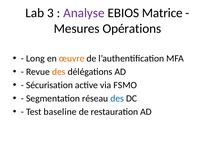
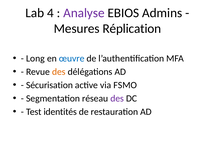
3: 3 -> 4 (50, 13)
Matrice: Matrice -> Admins (162, 13)
Opérations: Opérations -> Réplication (132, 29)
œuvre colour: orange -> blue (72, 58)
des colour: blue -> purple (117, 99)
baseline: baseline -> identités (60, 112)
